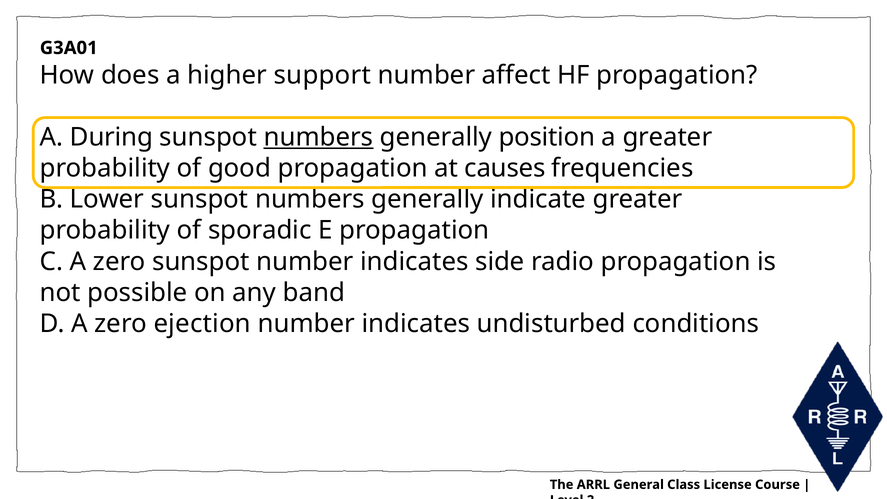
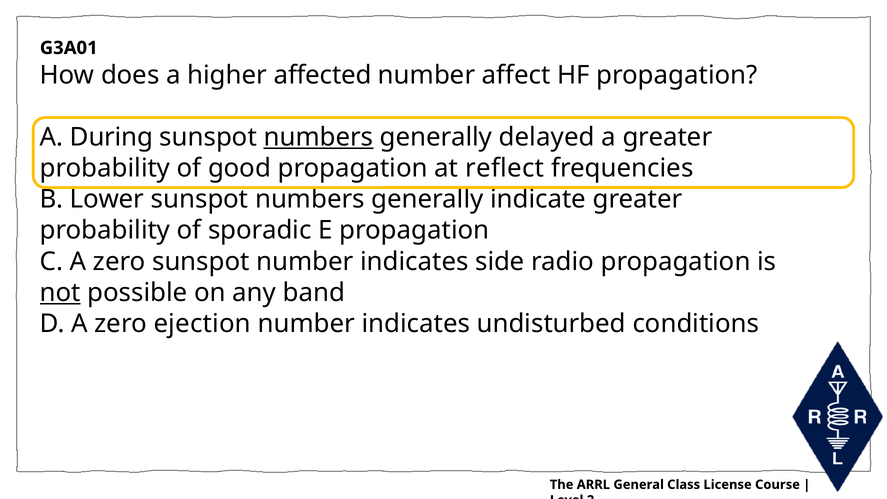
support: support -> affected (323, 75)
position: position -> delayed (547, 137)
causes: causes -> reflect (505, 168)
not underline: none -> present (60, 292)
